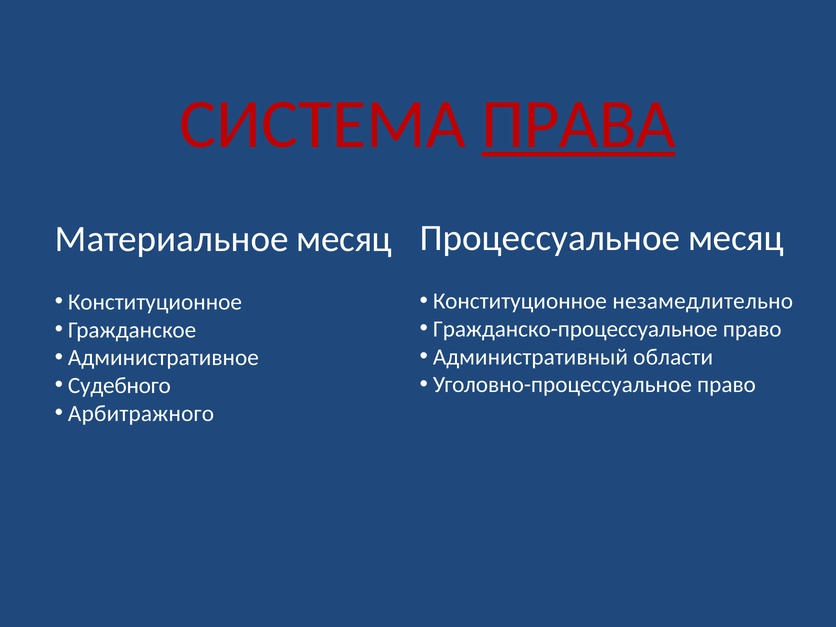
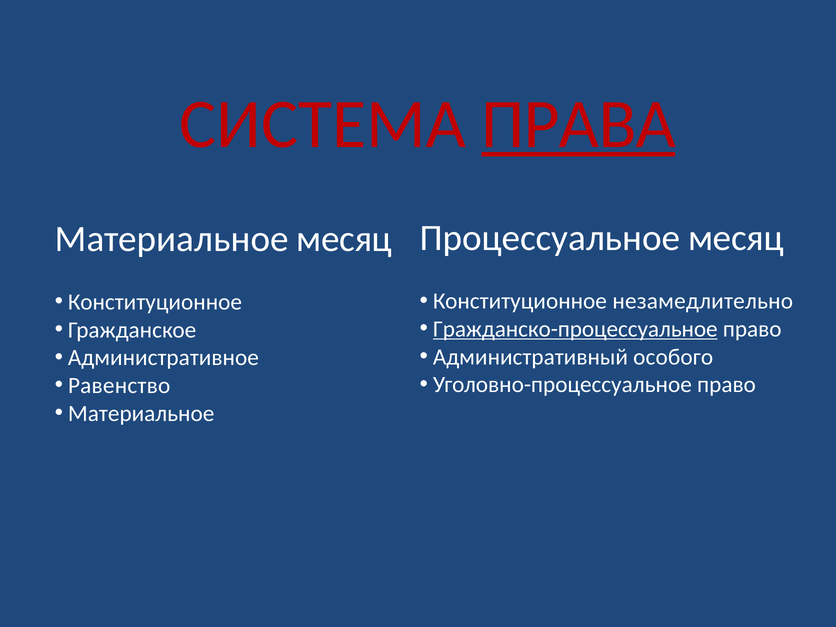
Гражданско-процессуальное underline: none -> present (575, 329)
области: области -> особого (673, 357)
Судебного: Судебного -> Равенство (119, 386)
Арбитражного: Арбитражного -> Материальное (141, 414)
